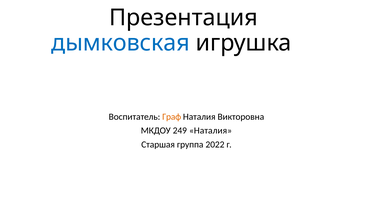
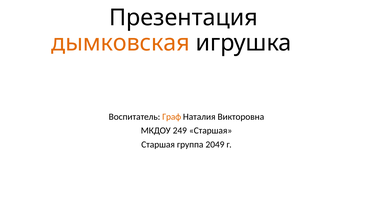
дымковская colour: blue -> orange (120, 43)
249 Наталия: Наталия -> Старшая (211, 131)
2022: 2022 -> 2049 (215, 144)
